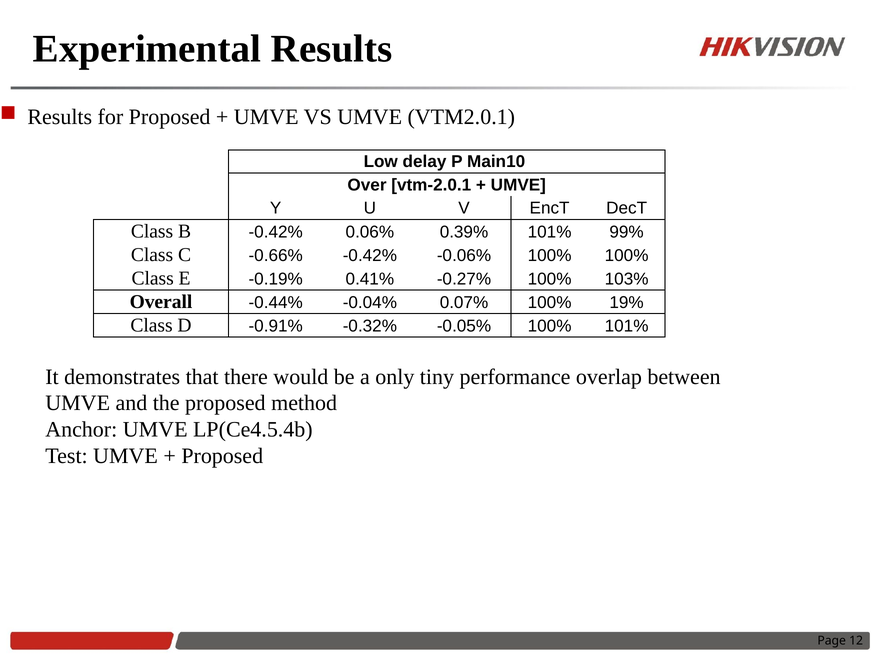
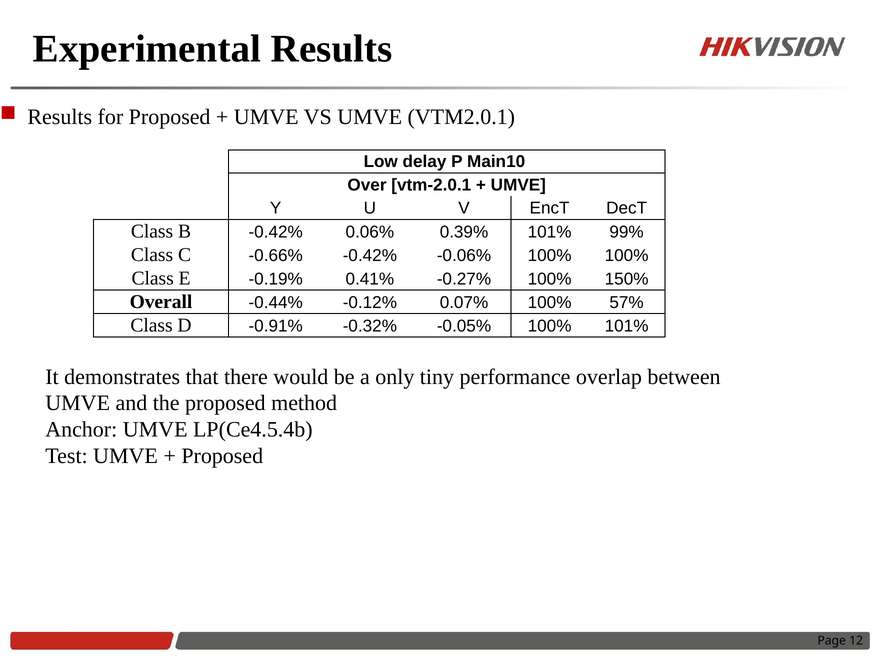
103%: 103% -> 150% (627, 279)
-0.04%: -0.04% -> -0.12% (370, 302)
19%: 19% -> 57% (627, 302)
